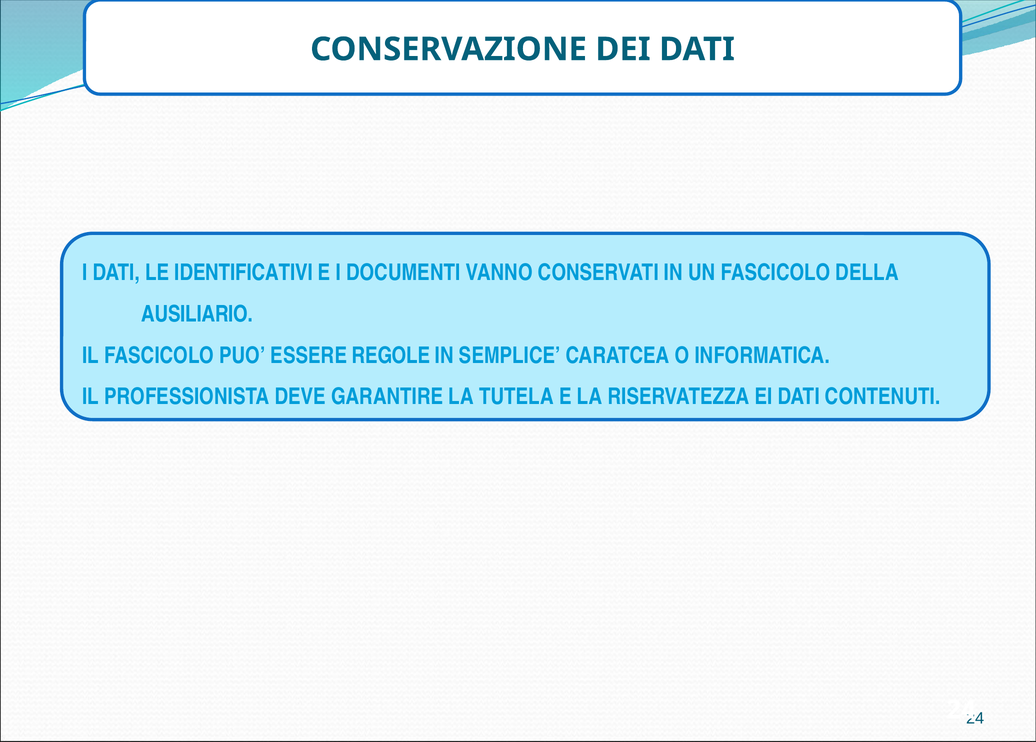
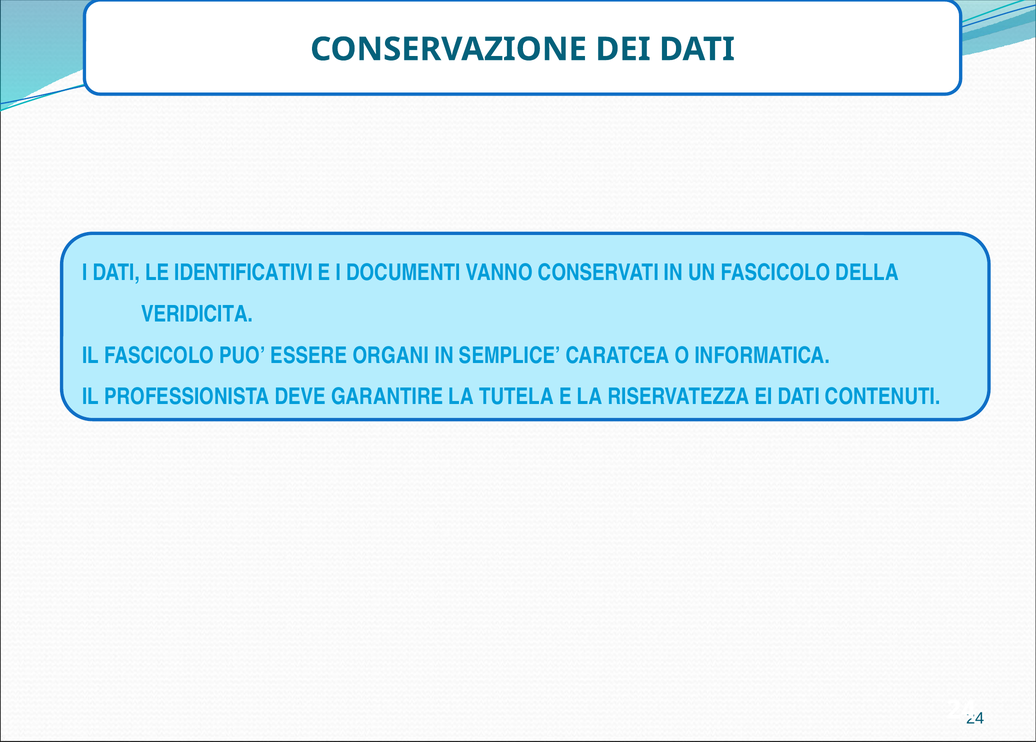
AUSILIARIO: AUSILIARIO -> VERIDICITA (197, 314)
REGOLE: REGOLE -> ORGANI (391, 355)
